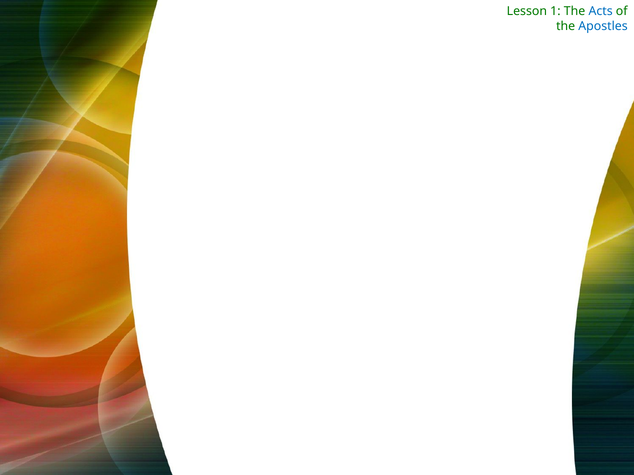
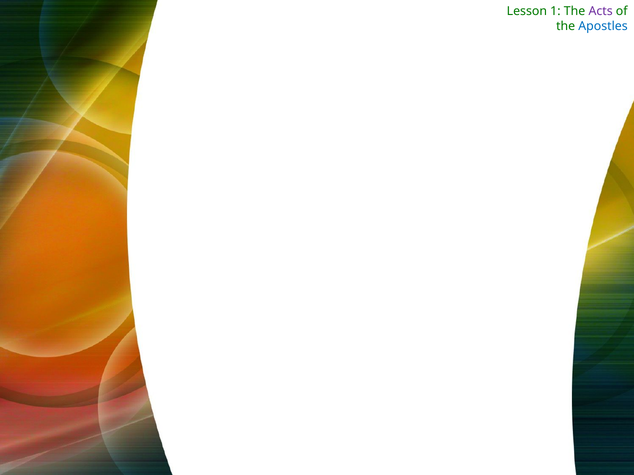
Acts colour: blue -> purple (601, 11)
